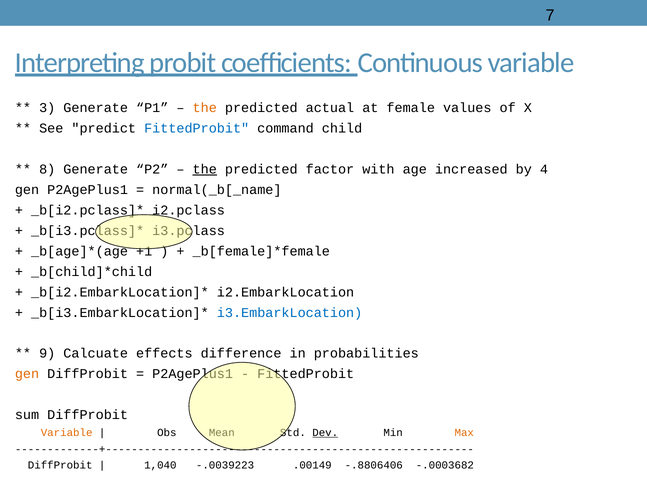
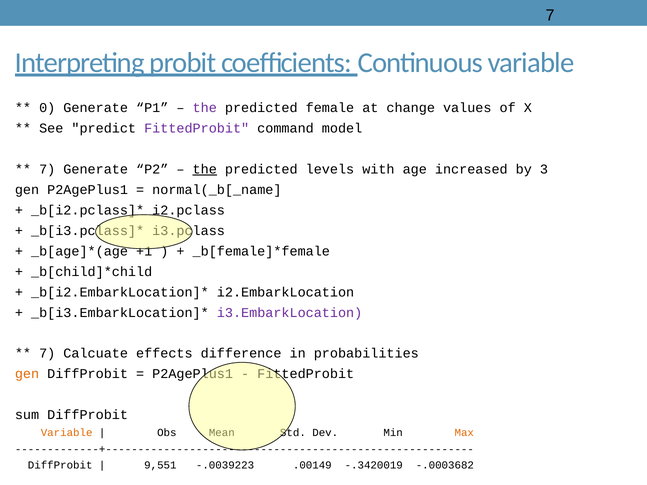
3: 3 -> 0 (47, 108)
the colour: orange -> purple (205, 108)
actual: actual -> female (330, 108)
female: female -> change (411, 108)
FittedProbit colour: blue -> purple (197, 128)
child: child -> model (342, 128)
8: 8 -> 7 (47, 169)
factor: factor -> levels (330, 169)
4: 4 -> 3 (544, 169)
i3.EmbarkLocation colour: blue -> purple (290, 313)
9: 9 -> 7 (47, 354)
Dev underline: present -> none (325, 433)
1,040: 1,040 -> 9,551 (160, 466)
-.8806406: -.8806406 -> -.3420019 (374, 466)
